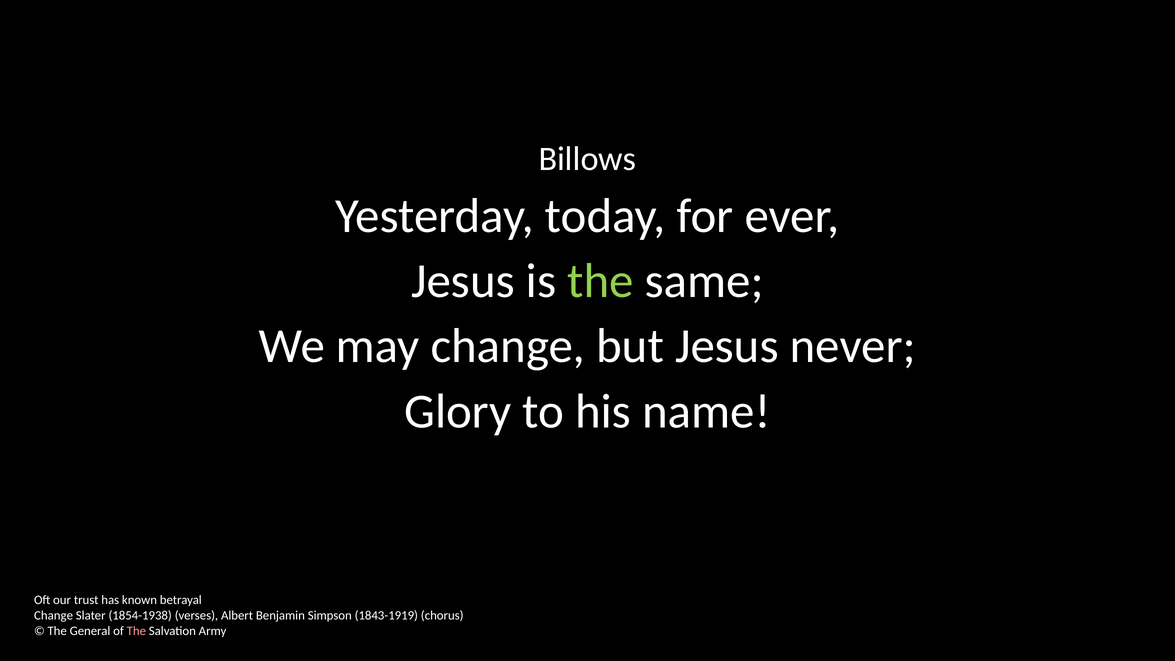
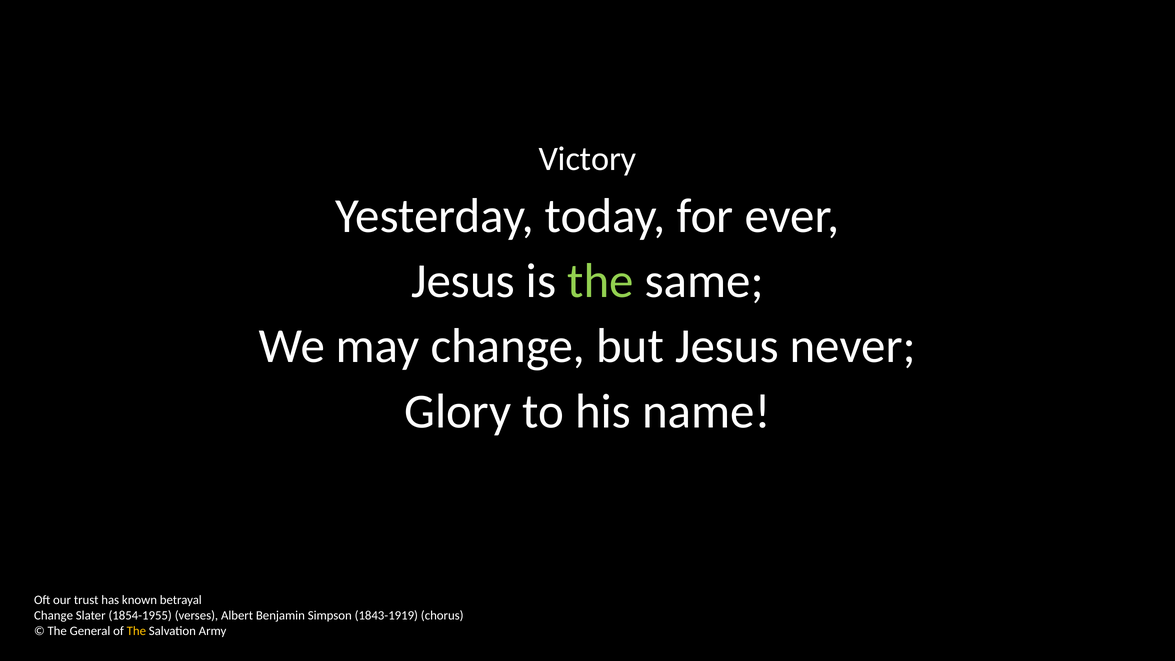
Billows: Billows -> Victory (588, 159)
1854-1938: 1854-1938 -> 1854-1955 (140, 616)
The colour: pink -> yellow (136, 631)
